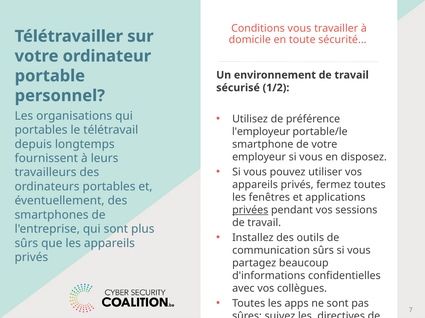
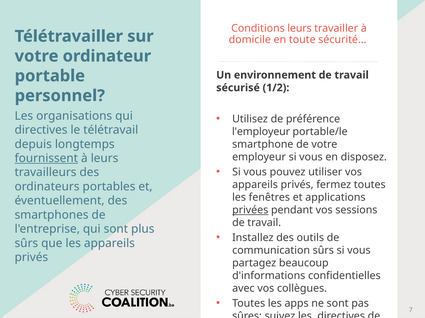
Conditions vous: vous -> leurs (300, 28)
portables: portables -> directives (41, 130)
fournissent underline: none -> present (46, 159)
